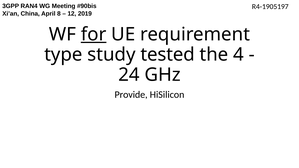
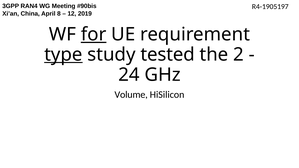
type underline: none -> present (63, 55)
4: 4 -> 2 (239, 55)
Provide: Provide -> Volume (131, 95)
